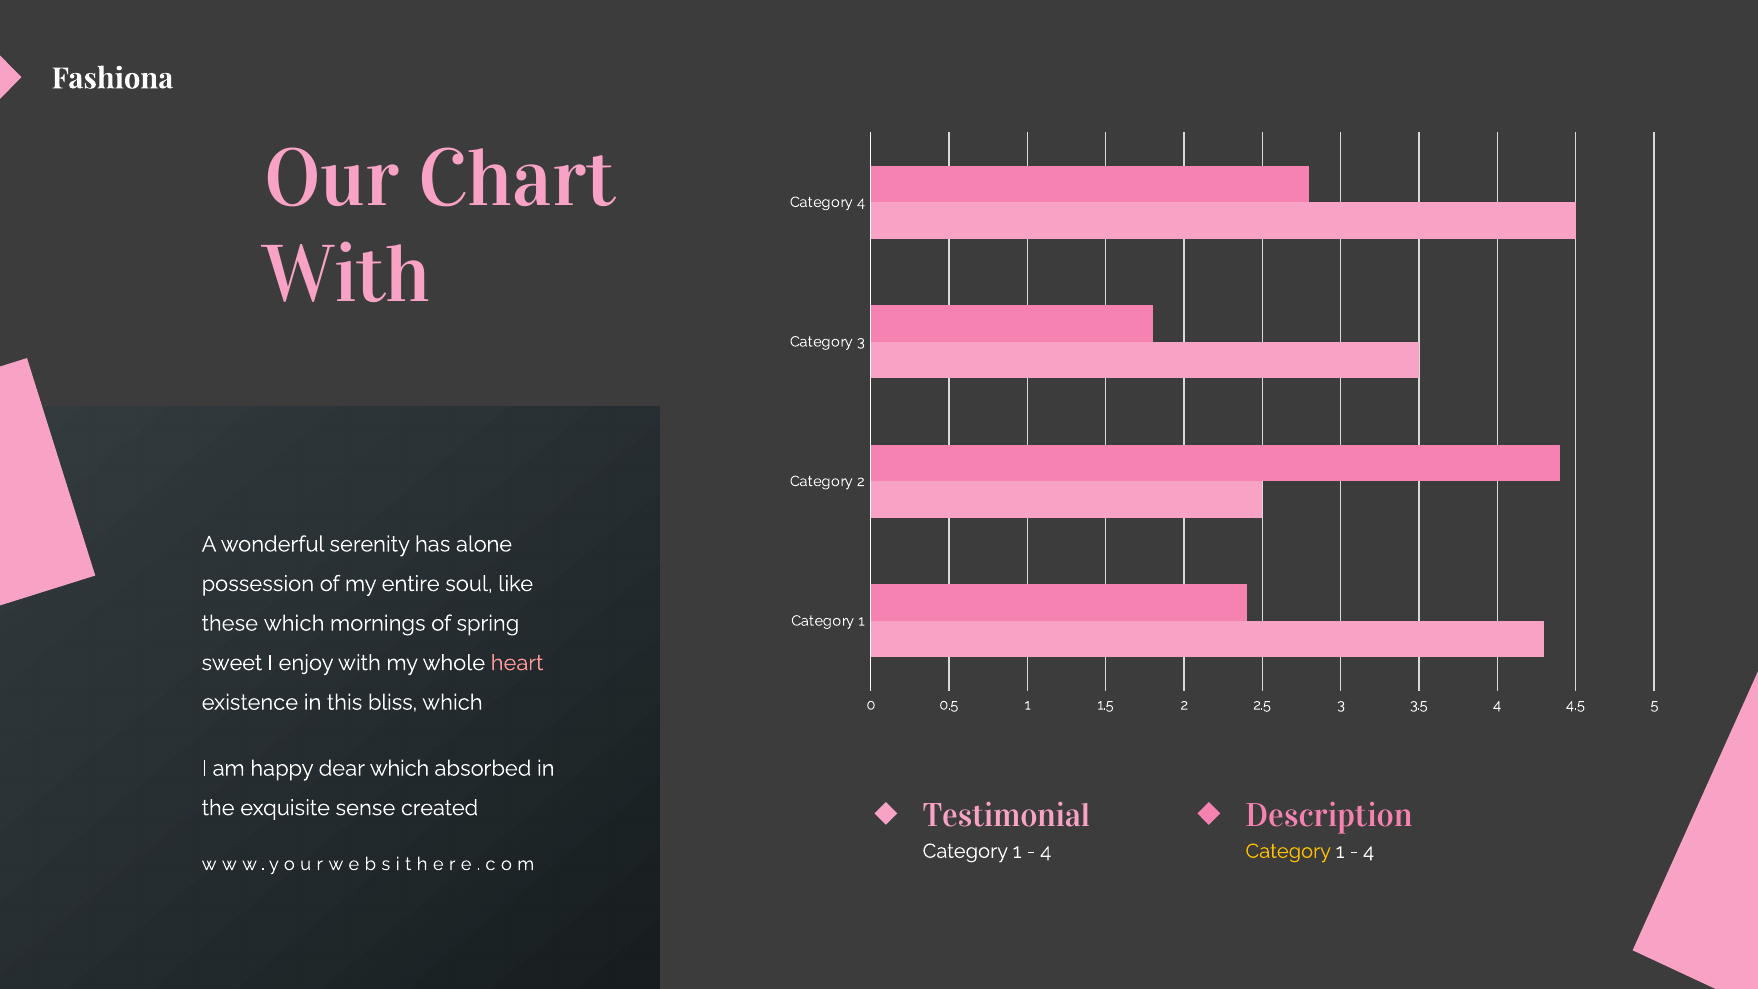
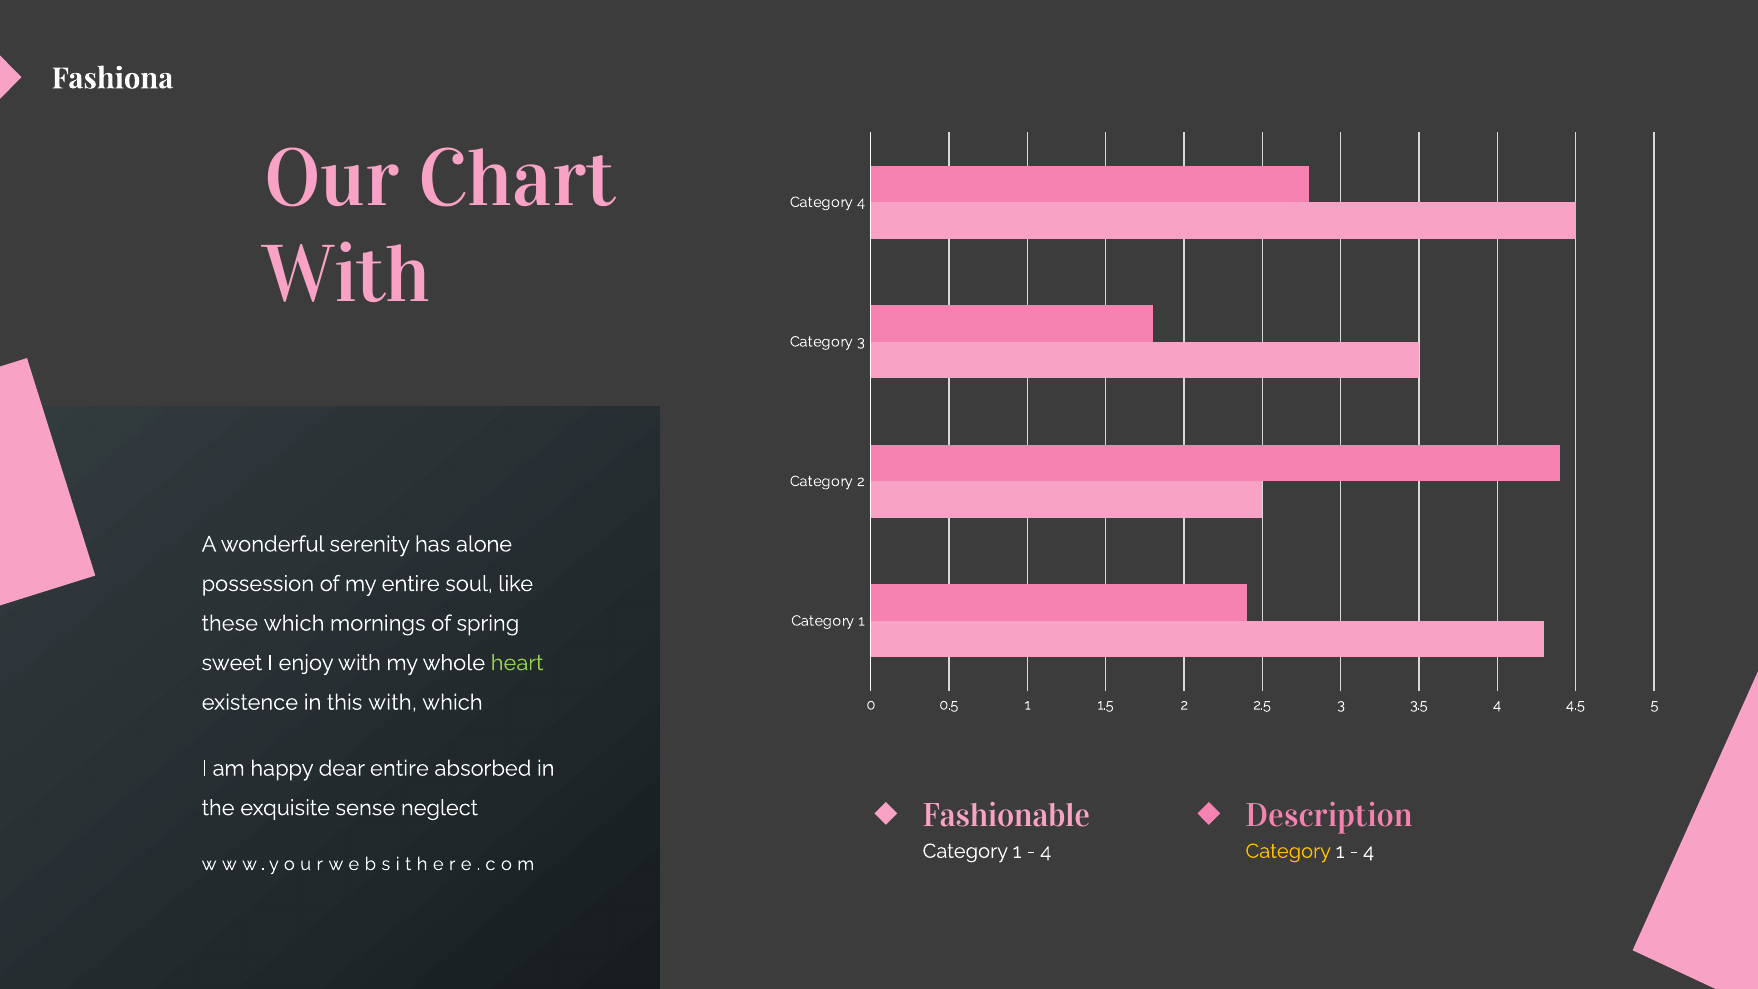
heart colour: pink -> light green (517, 663)
this bliss: bliss -> with (392, 702)
dear which: which -> entire (399, 768)
created: created -> neglect (439, 808)
Testimonial: Testimonial -> Fashionable (1006, 815)
